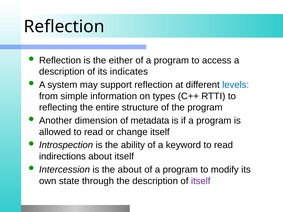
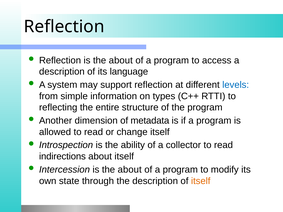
Reflection is the either: either -> about (121, 60)
indicates: indicates -> language (129, 72)
keyword: keyword -> collector (183, 145)
itself colour: purple -> orange (201, 181)
